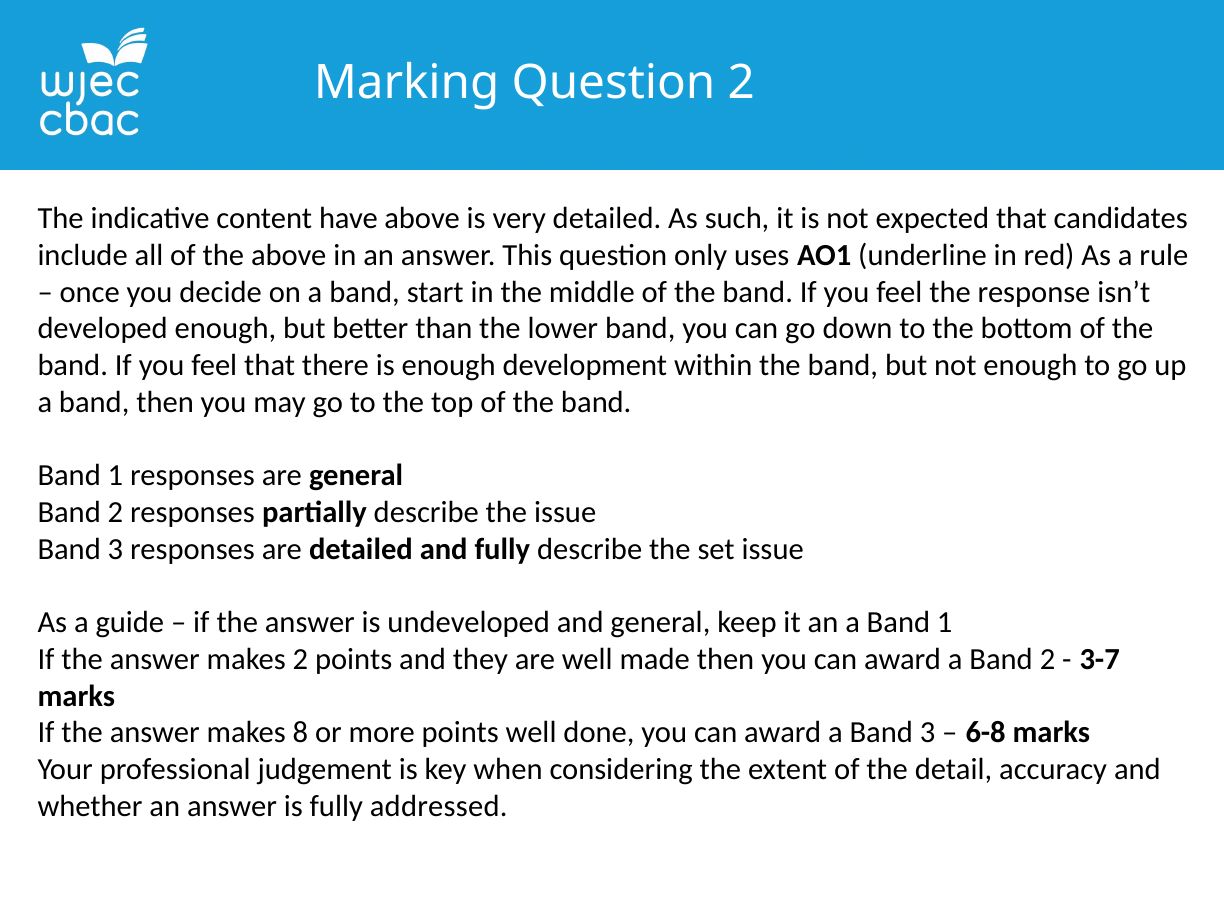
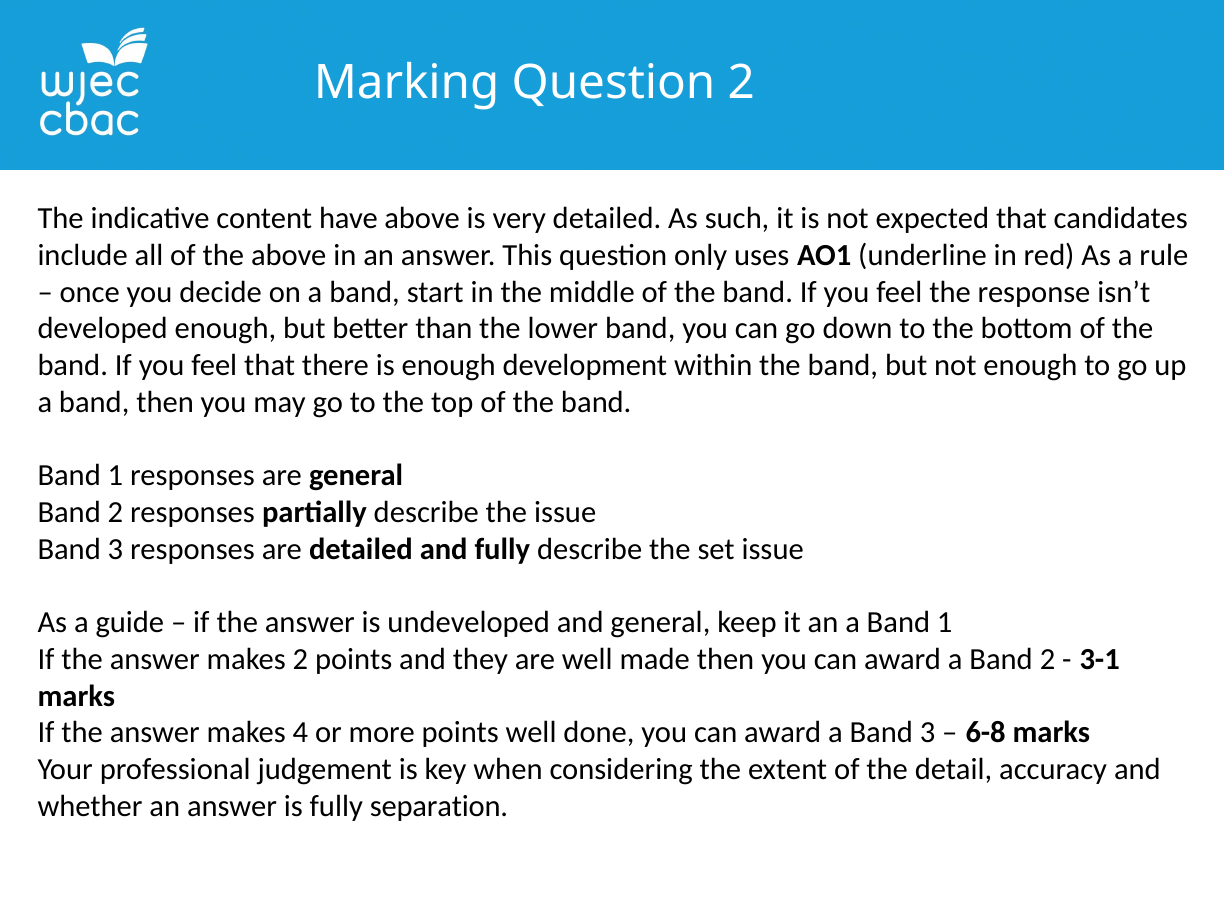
3-7: 3-7 -> 3-1 (1100, 659)
8: 8 -> 4 (300, 733)
addressed: addressed -> separation (439, 806)
